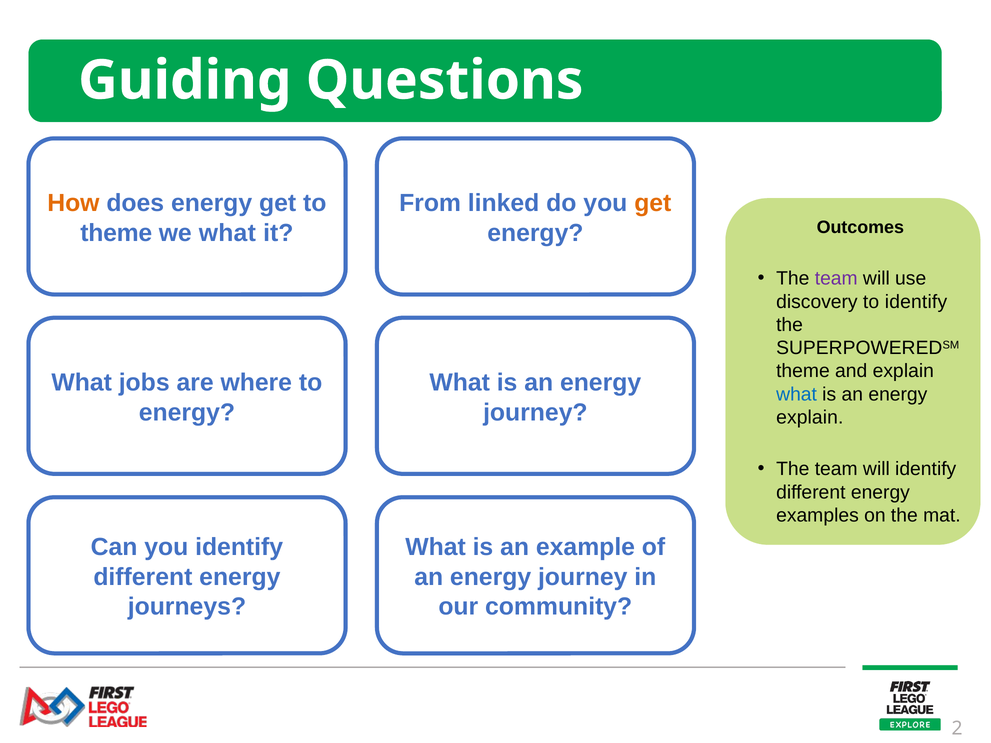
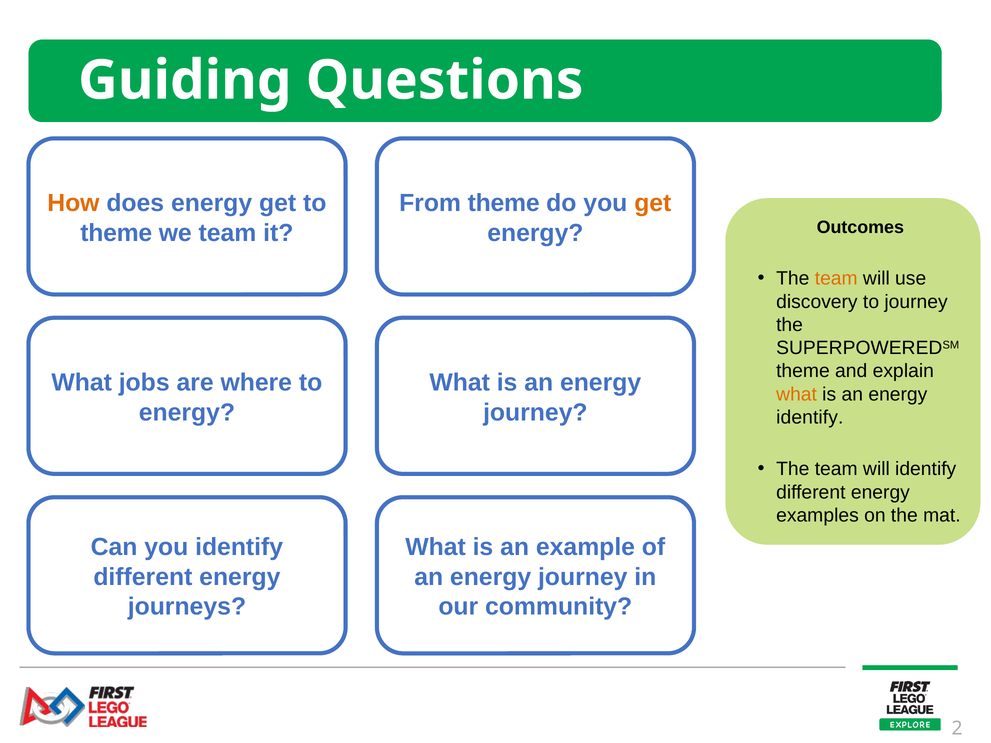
From linked: linked -> theme (504, 203)
we what: what -> team (227, 233)
team colour: purple -> orange (836, 279)
to identify: identify -> journey (916, 302)
what colour: blue -> orange (797, 394)
explain: explain -> identify (810, 417)
